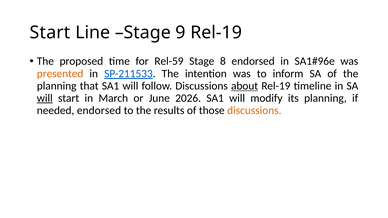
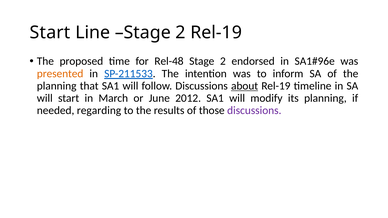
Line Stage 9: 9 -> 2 (181, 33)
Rel-59: Rel-59 -> Rel-48 (169, 61)
8: 8 -> 2 (223, 61)
will underline: present -> none (45, 98)
2026: 2026 -> 2012 (188, 98)
needed endorsed: endorsed -> regarding (99, 110)
discussions colour: orange -> purple (254, 110)
